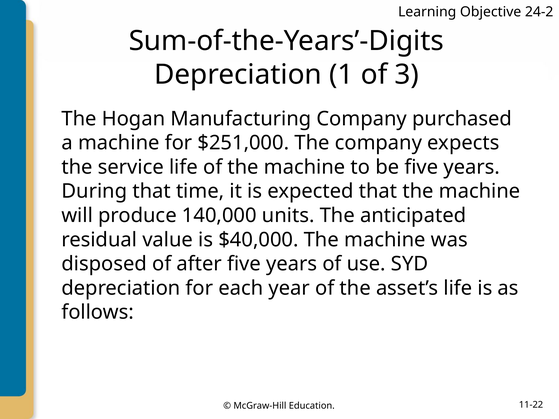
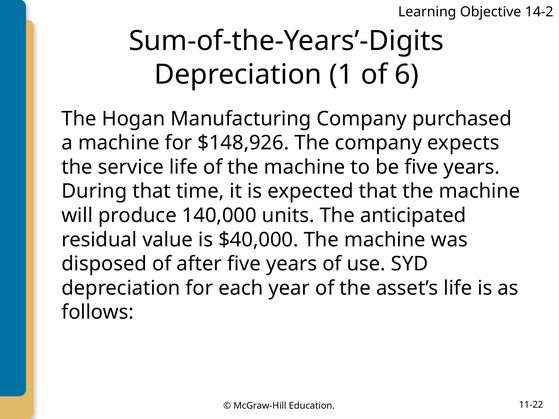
24-2: 24-2 -> 14-2 (539, 12)
3: 3 -> 6 (407, 75)
$251,000: $251,000 -> $148,926 (243, 143)
